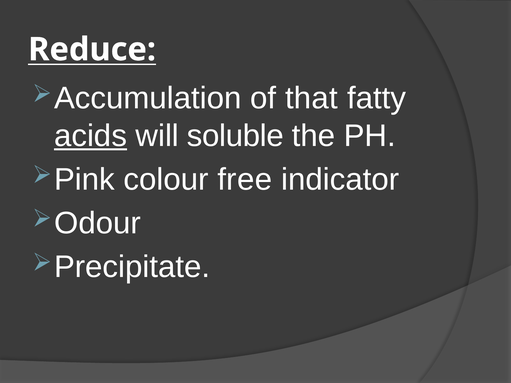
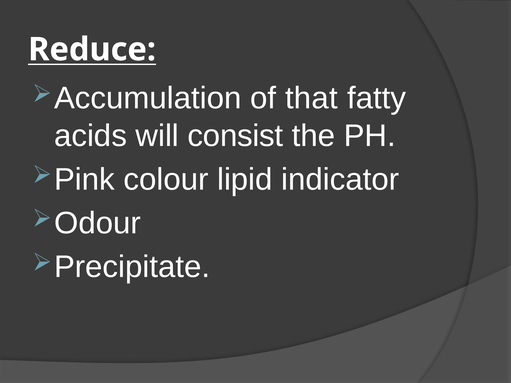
acids underline: present -> none (91, 136)
soluble: soluble -> consist (235, 136)
free: free -> lipid (245, 180)
